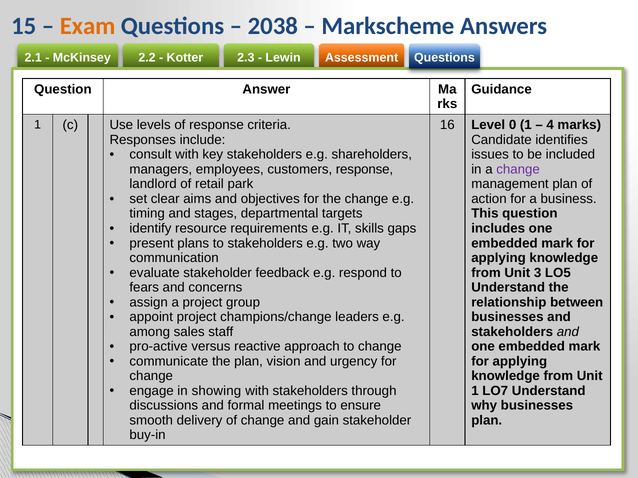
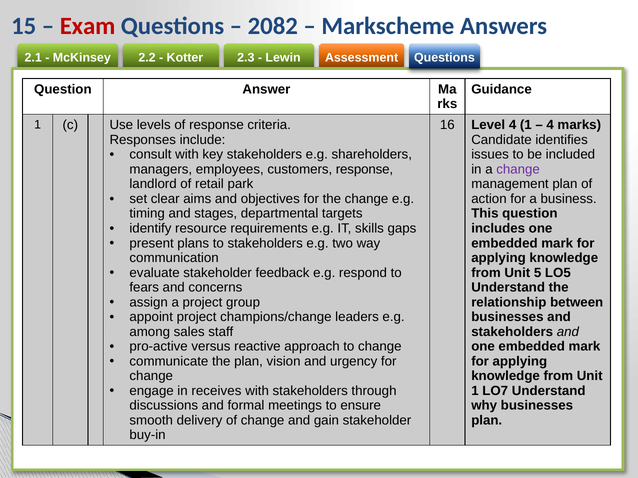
Exam colour: orange -> red (88, 26)
2038: 2038 -> 2082 (273, 26)
Level 0: 0 -> 4 (513, 125)
3: 3 -> 5 (538, 273)
showing: showing -> receives (216, 391)
